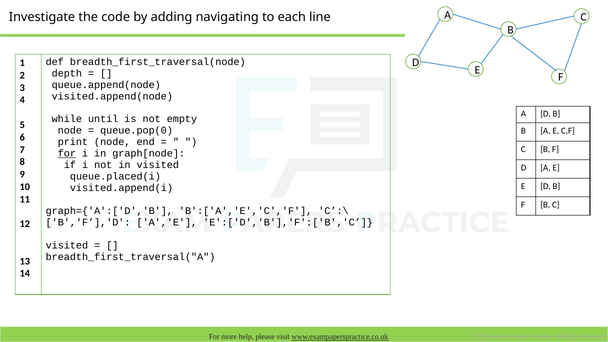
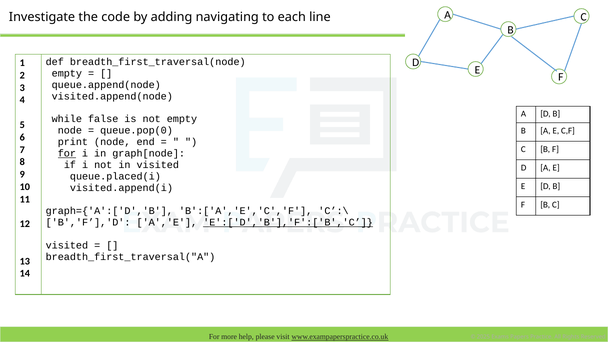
depth: depth -> empty (67, 73)
until: until -> false (103, 119)
E':['D','B'],'F':['B','C underline: none -> present (288, 222)
